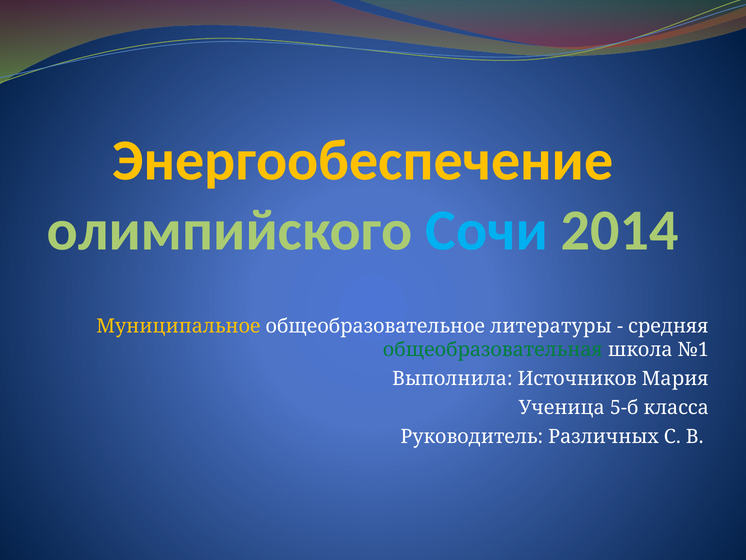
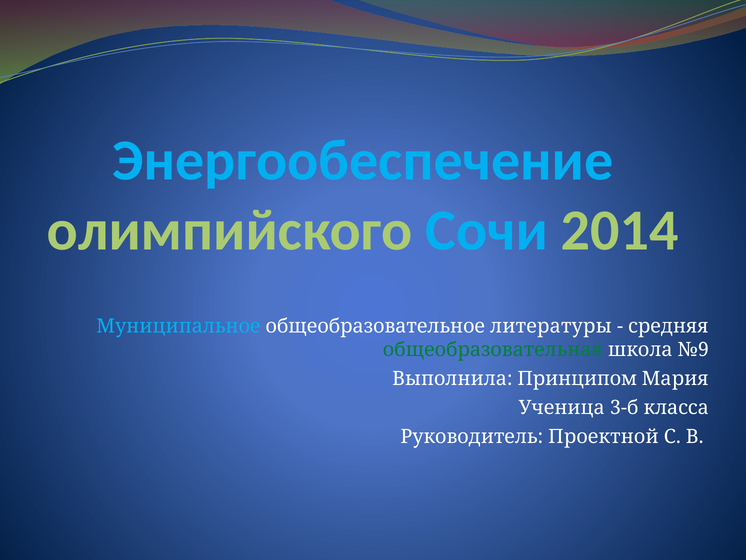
Энергообеспечение colour: yellow -> light blue (363, 161)
Муниципальное colour: yellow -> light blue (178, 326)
№1: №1 -> №9 (693, 350)
Источников: Источников -> Принципом (577, 379)
5-б: 5-б -> 3-б (624, 408)
Различных: Различных -> Проектной (603, 437)
